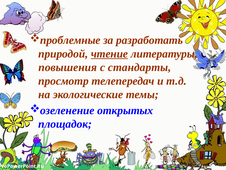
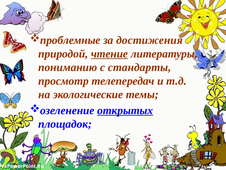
разработать: разработать -> достижения (149, 40)
повышения: повышения -> пониманию (68, 67)
открытых underline: none -> present (125, 110)
